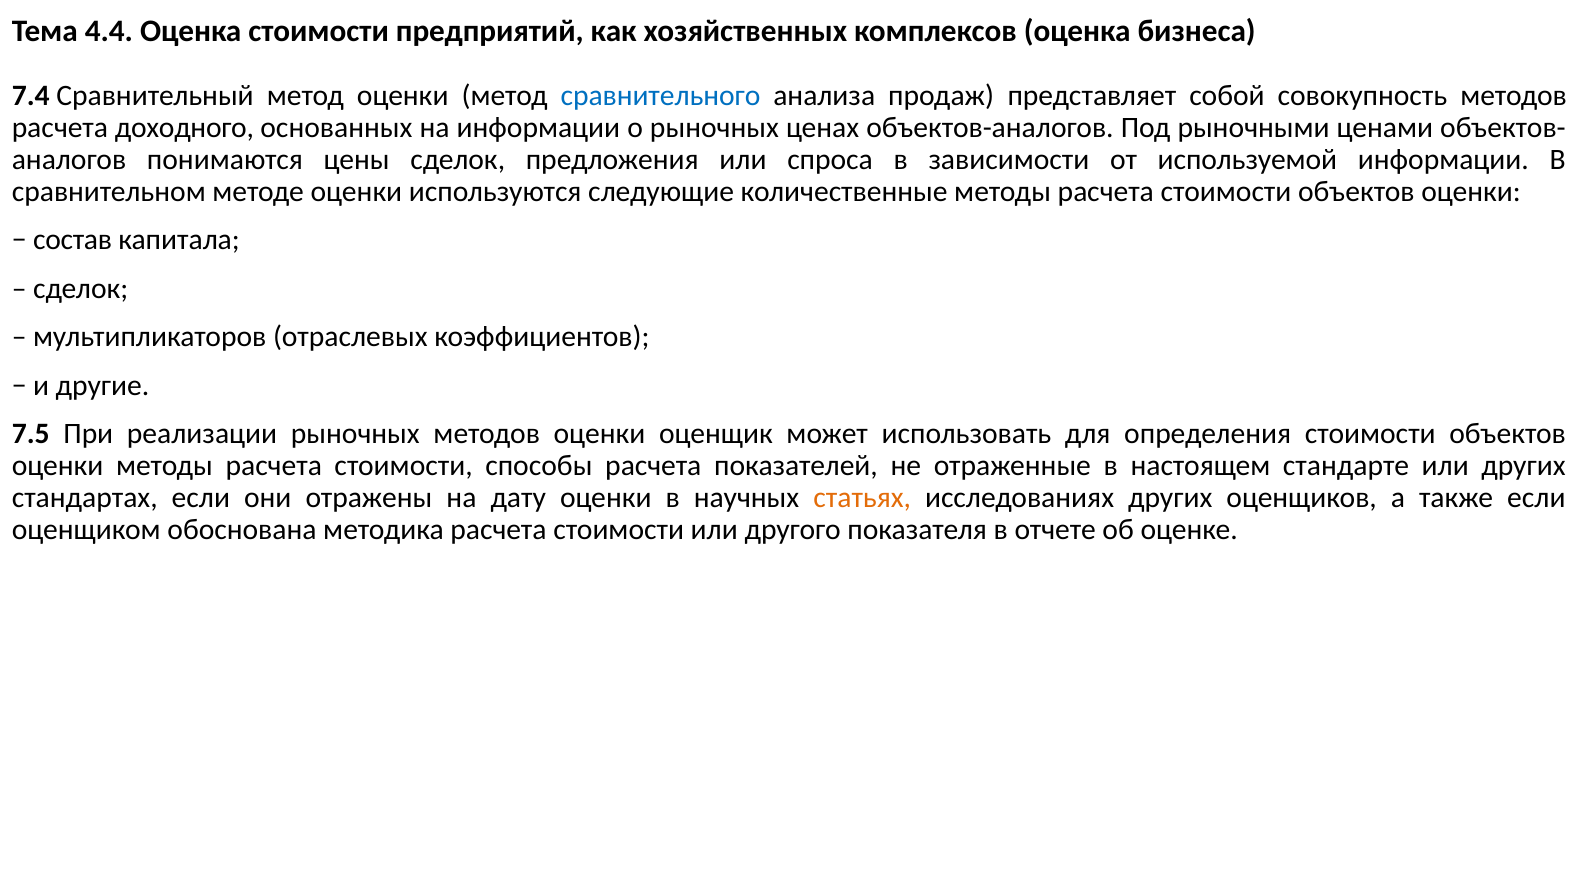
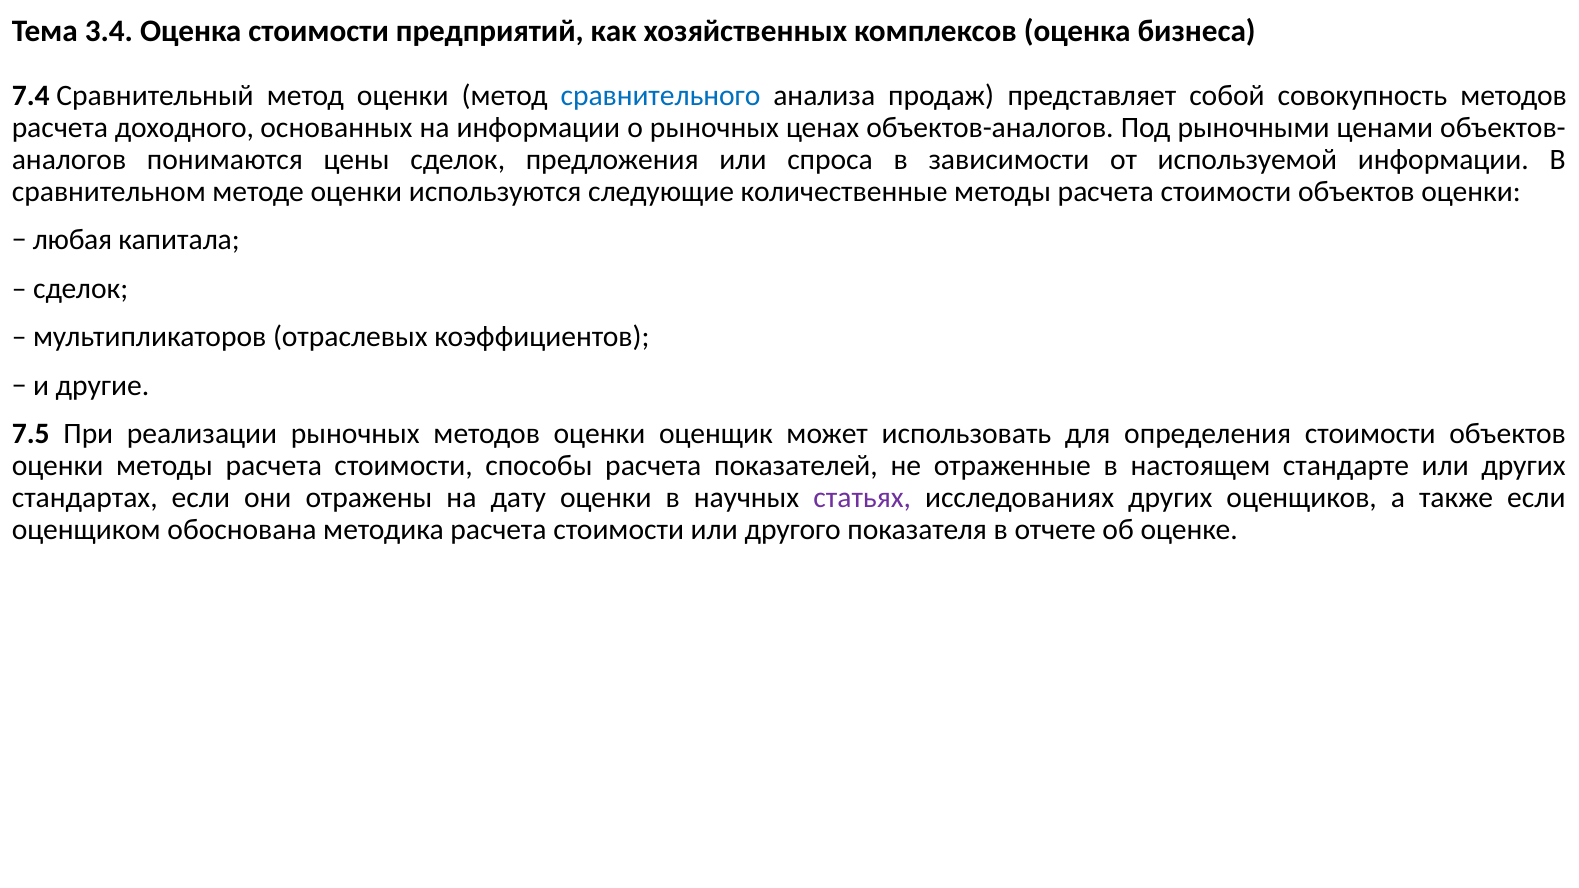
4.4: 4.4 -> 3.4 (109, 31)
состав: состав -> любая (73, 240)
статьях colour: orange -> purple (862, 498)
